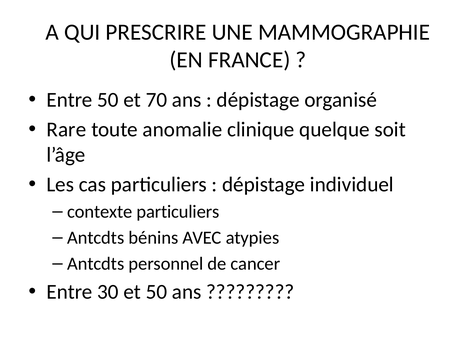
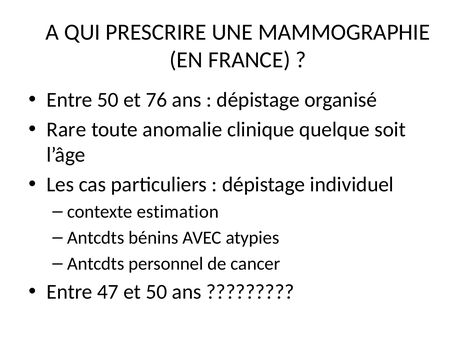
70: 70 -> 76 (156, 100)
contexte particuliers: particuliers -> estimation (178, 212)
30: 30 -> 47 (108, 292)
